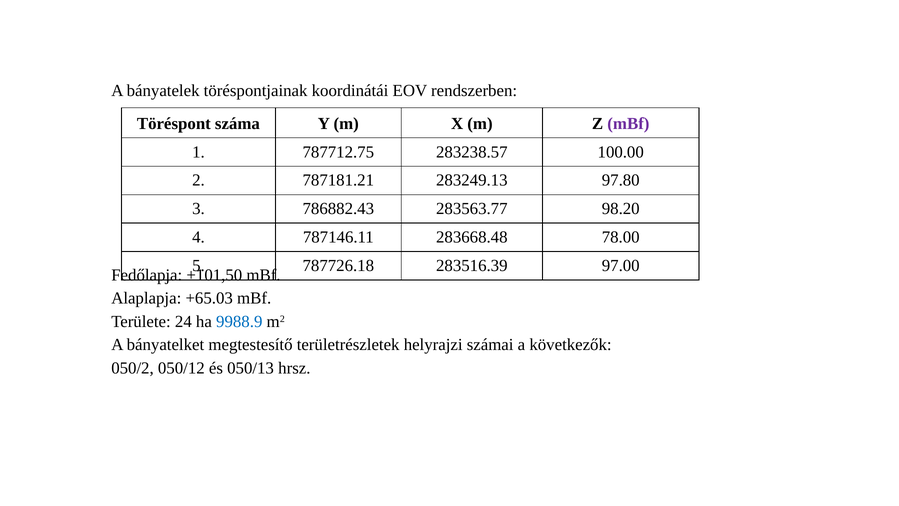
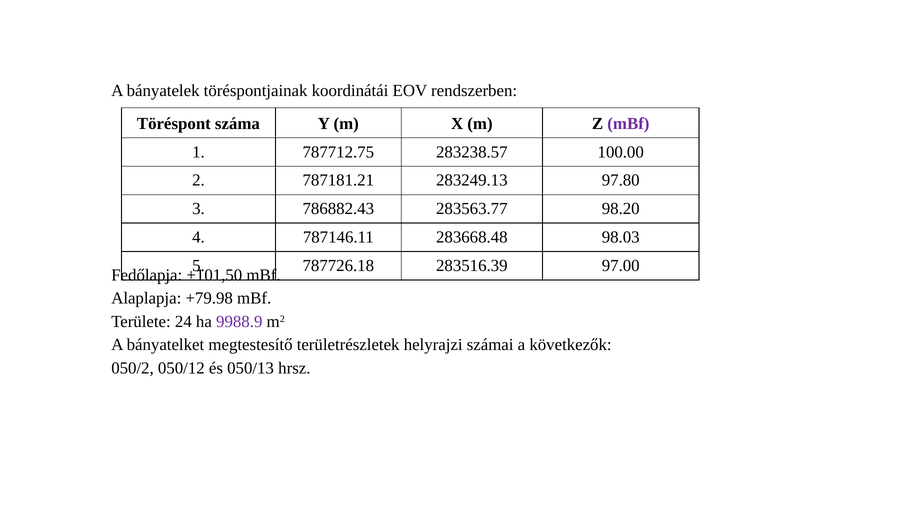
78.00: 78.00 -> 98.03 (621, 237)
+65.03: +65.03 -> +79.98 (209, 298)
9988.9 colour: blue -> purple (239, 321)
